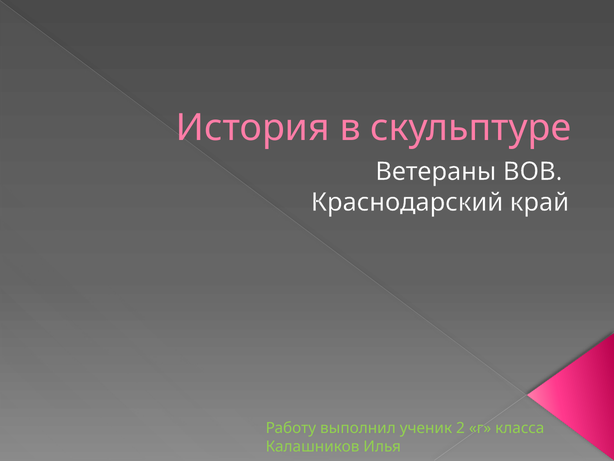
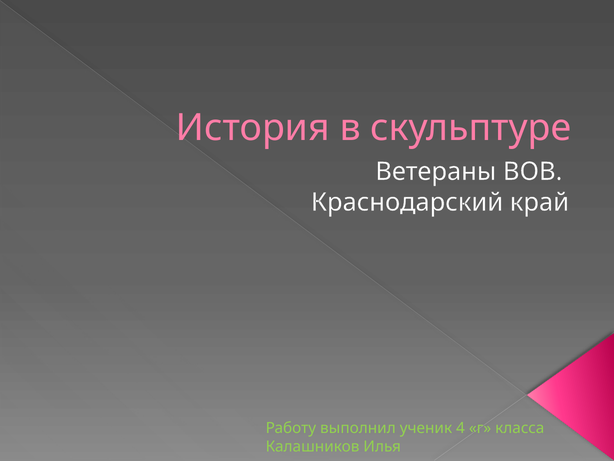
2: 2 -> 4 (460, 428)
